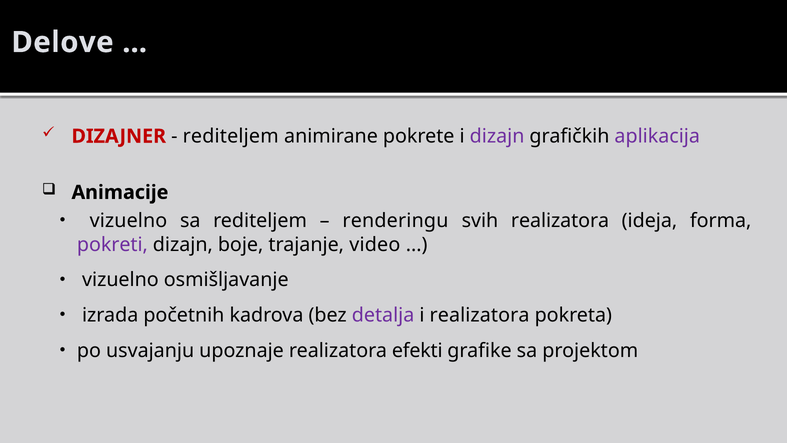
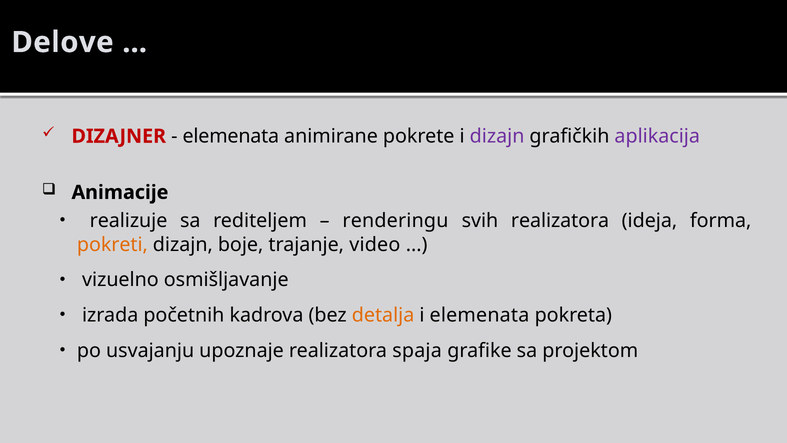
rediteljem: rediteljem -> elemenata (231, 136)
vizuelno: vizuelno -> realizuje (129, 221)
pokreti colour: purple -> orange (112, 244)
detalja colour: purple -> orange (383, 315)
i realizatora: realizatora -> elemenata (479, 315)
efekti: efekti -> spaja (417, 351)
